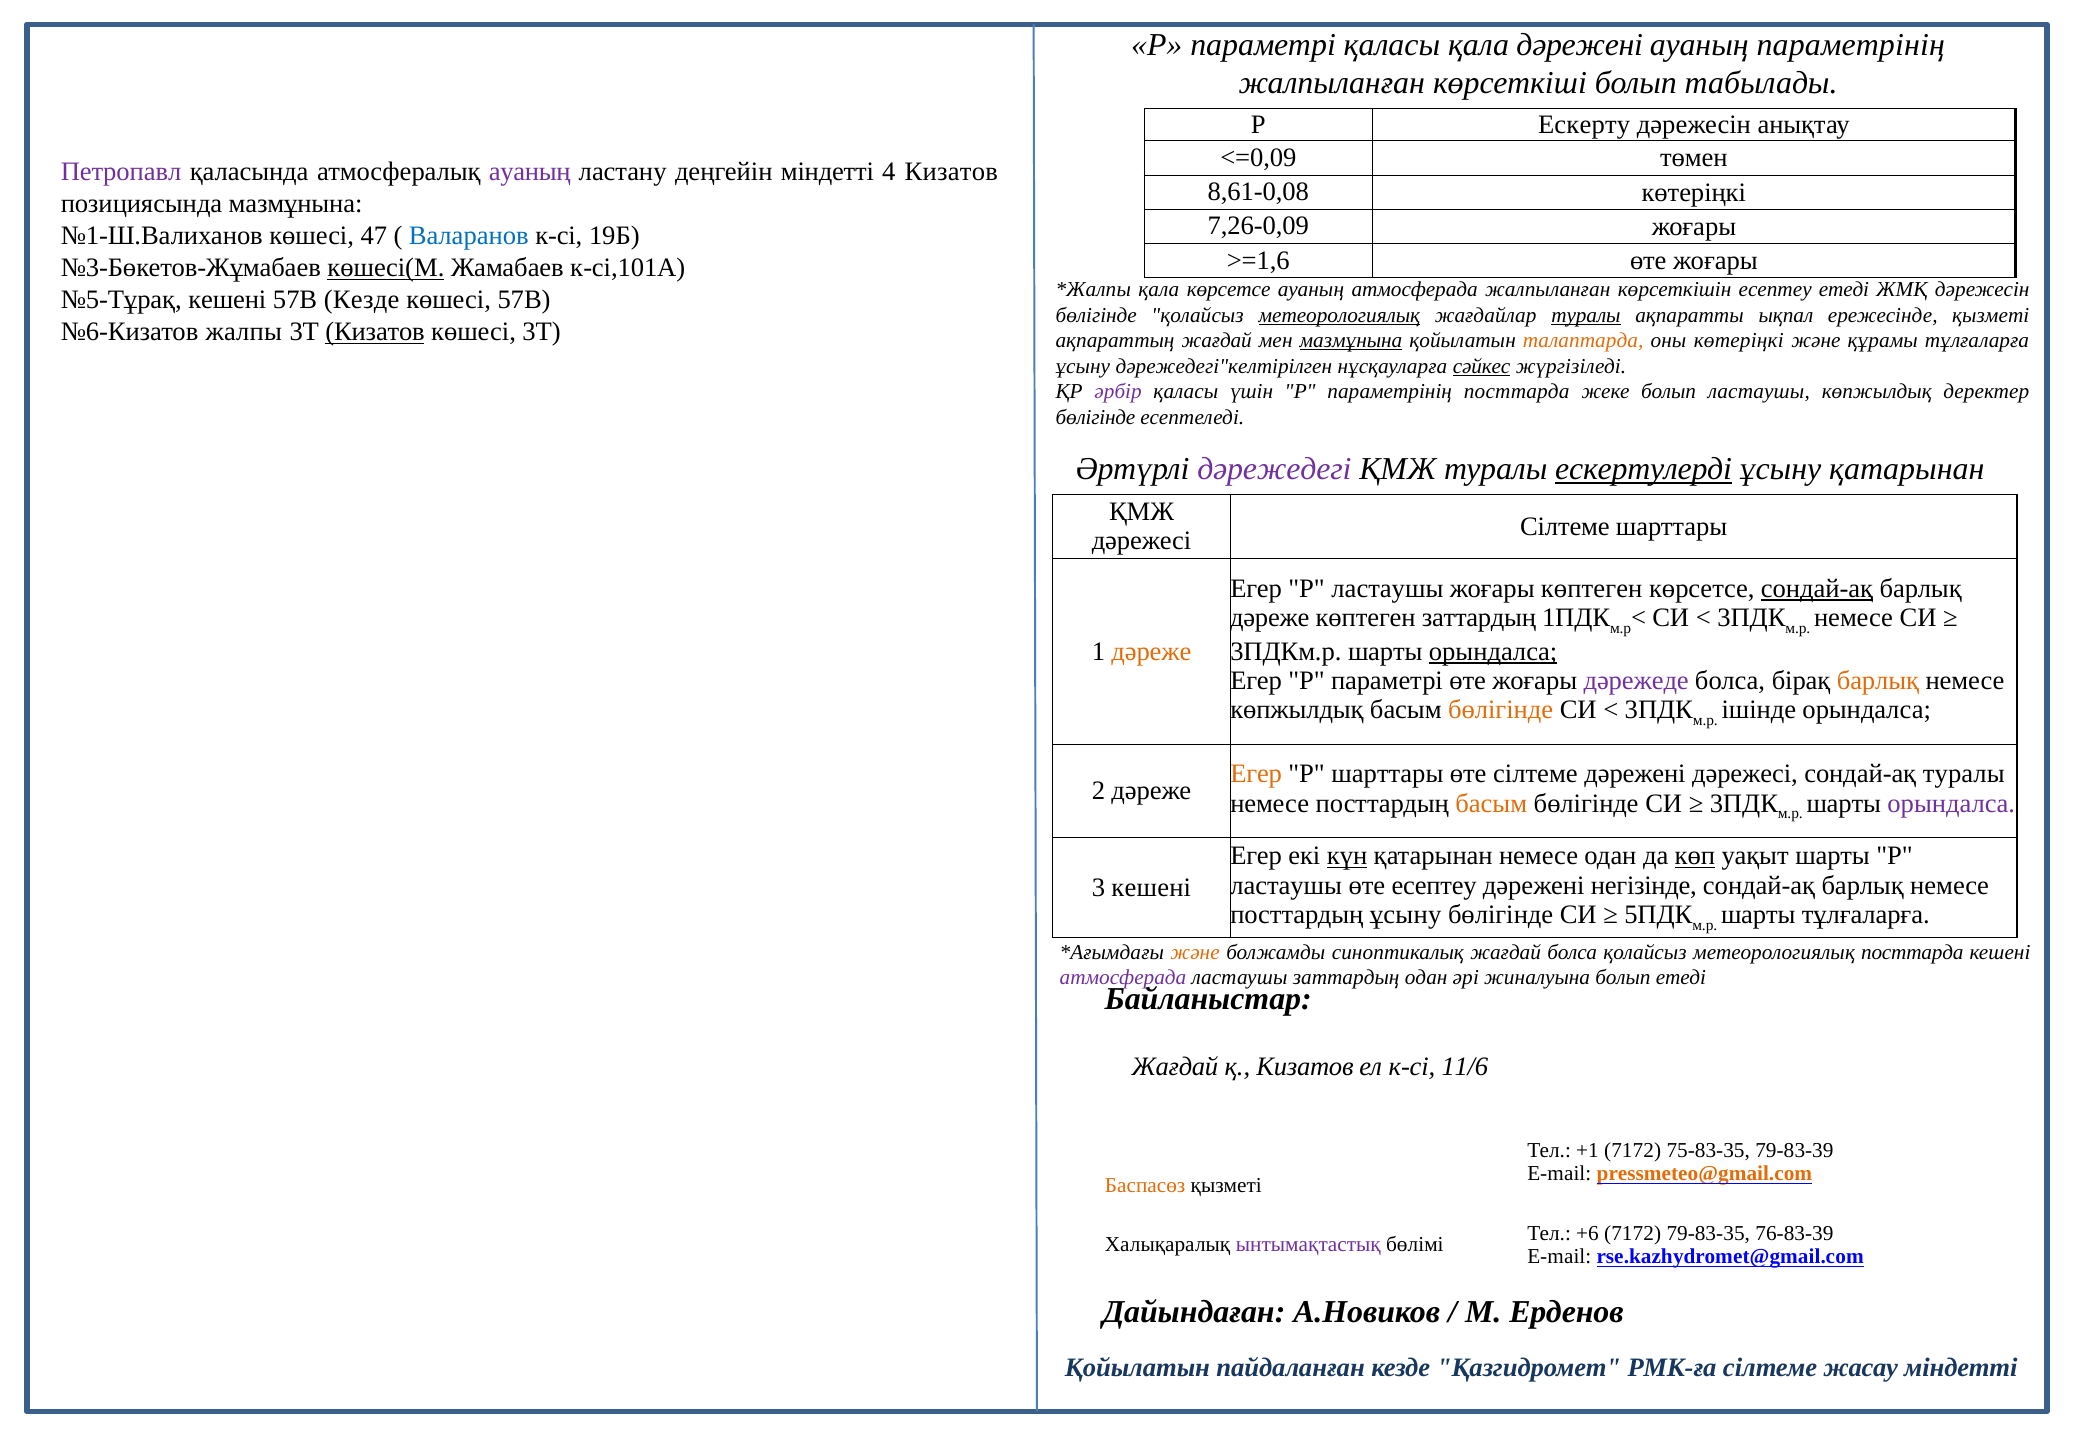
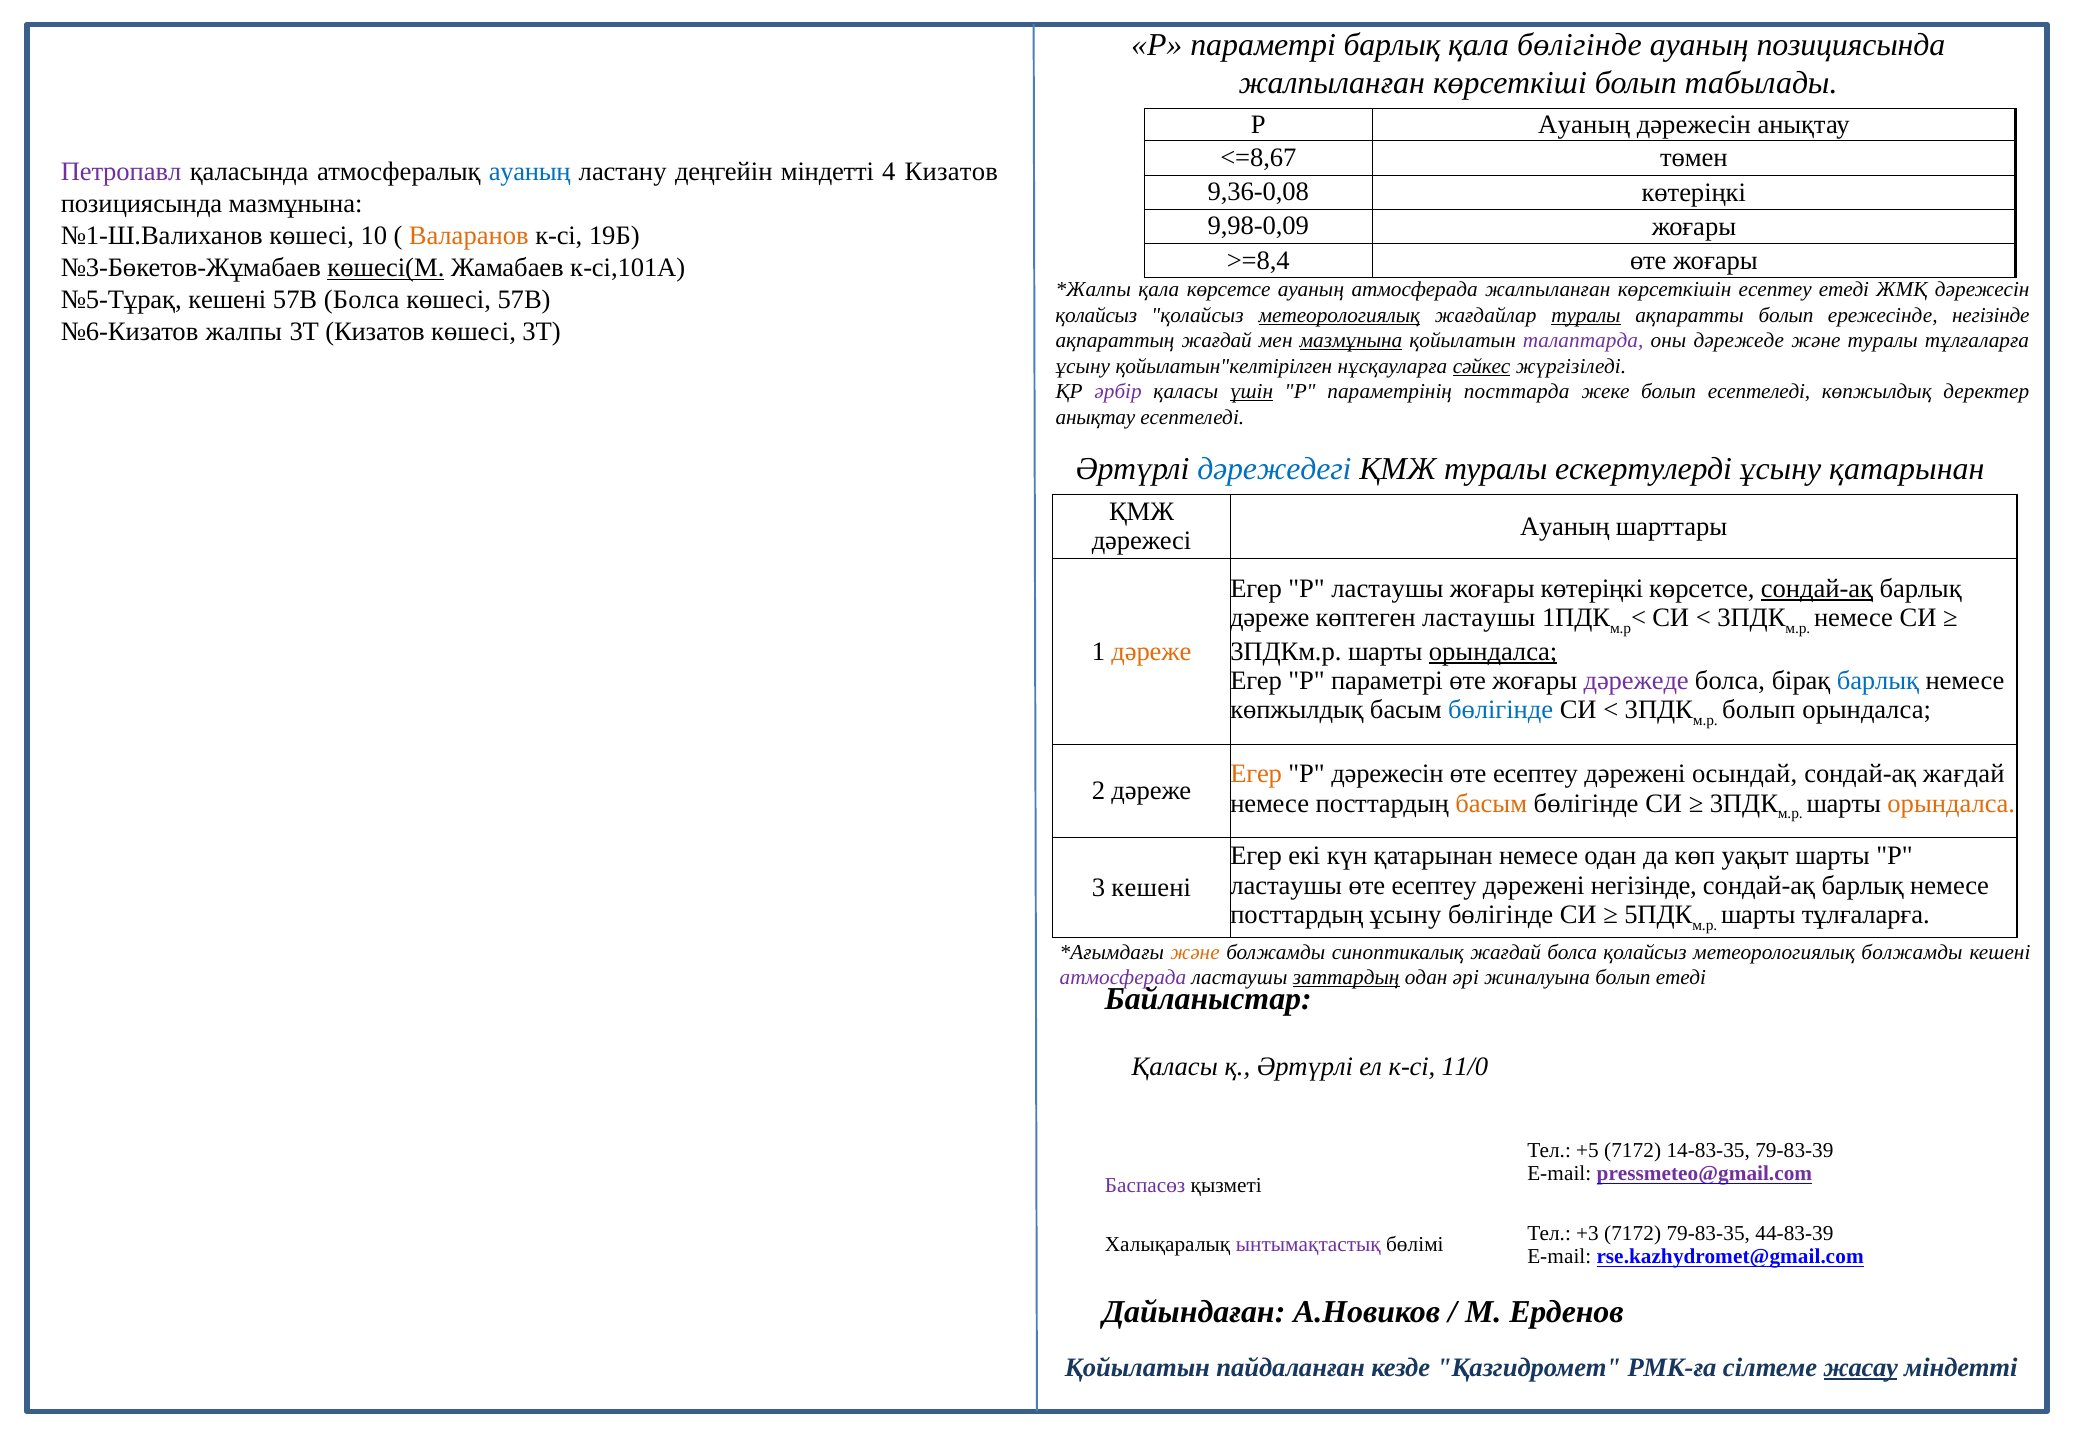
параметрі қаласы: қаласы -> барлық (1392, 45)
қала дәрежені: дәрежені -> бөлігінде (1579, 45)
ауаның параметрінің: параметрінің -> позициясында (1851, 45)
Р Ескерту: Ескерту -> Ауаның (1584, 125)
<=0,09: <=0,09 -> <=8,67 (1258, 158)
ауаның colour: purple -> blue (530, 172)
8,61-0,08: 8,61-0,08 -> 9,36-0,08 (1258, 192)
7,26-0,09: 7,26-0,09 -> 9,98-0,09 (1258, 226)
47: 47 -> 10 (374, 236)
Валаранов colour: blue -> orange (469, 236)
>=1,6: >=1,6 -> >=8,4 (1258, 260)
57В Кезде: Кезде -> Болса (362, 300)
бөлігінде: бөлігінде -> қолайсыз (1096, 315)
ақпаратты ықпал: ықпал -> болып (1786, 315)
ережесінде қызметі: қызметі -> негізінде (1991, 315)
Кизатов underline: present -> none (375, 332)
талаптарда colour: orange -> purple (1583, 341)
оны көтеріңкі: көтеріңкі -> дәрежеде (1739, 341)
және құрамы: құрамы -> туралы (1883, 341)
дәрежедегі"келтірілген: дәрежедегі"келтірілген -> қойылатын"келтірілген (1224, 366)
үшін underline: none -> present (1252, 392)
болып ластаушы: ластаушы -> есептеледі (1759, 392)
бөлігінде: бөлігінде -> анықтау (1095, 417)
дәрежедегі colour: purple -> blue (1274, 469)
ескертулерді underline: present -> none (1644, 469)
Сілтеме: Сілтеме -> Ауаның (1565, 526)
жоғары көптеген: көптеген -> көтеріңкі (1592, 588)
көптеген заттардың: заттардың -> ластаушы (1479, 618)
барлық colour: orange -> blue (1878, 681)
бөлігінде colour: orange -> blue (1501, 710)
ішінде: ішінде -> болып (1759, 710)
Р шарттары: шарттары -> дәрежесін (1388, 774)
сілтеме: сілтеме -> есептеу (1535, 774)
дәрежені дәрежесі: дәрежесі -> осындай (1745, 774)
сондай-ақ туралы: туралы -> жағдай (1964, 774)
орындалса colour: purple -> orange (1951, 803)
күн underline: present -> none (1347, 856)
көп underline: present -> none (1695, 856)
метеорологиялық посттарда: посттарда -> болжамды (1912, 952)
заттардың underline: none -> present (1346, 977)
Жағдай: Жағдай -> Қаласы (1175, 1066)
қ Кизатов: Кизатов -> Әртүрлі (1305, 1066)
11/6: 11/6 -> 11/0 (1465, 1066)
+1: +1 -> +5 (1587, 1150)
75-83-35: 75-83-35 -> 14-83-35 (1708, 1150)
pressmeteo@gmail.com colour: orange -> purple (1704, 1174)
Баспасөз colour: orange -> purple (1145, 1186)
+6: +6 -> +3 (1587, 1233)
76-83-39: 76-83-39 -> 44-83-39 (1794, 1233)
жасау underline: none -> present (1861, 1367)
